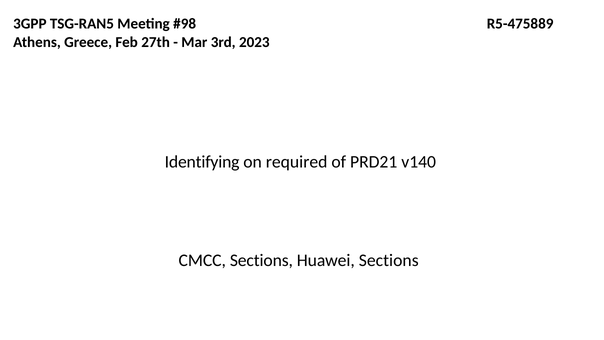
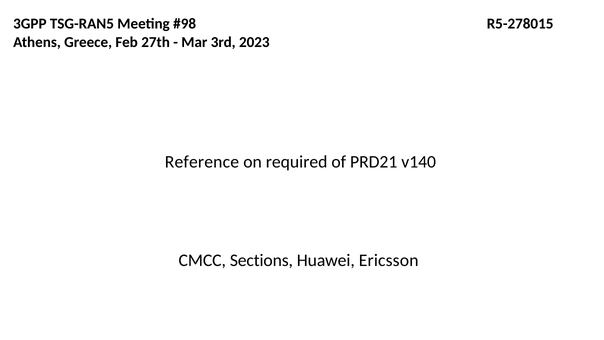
R5-475889: R5-475889 -> R5-278015 (520, 24)
Identifying: Identifying -> Reference (202, 162)
Huawei Sections: Sections -> Ericsson (389, 260)
